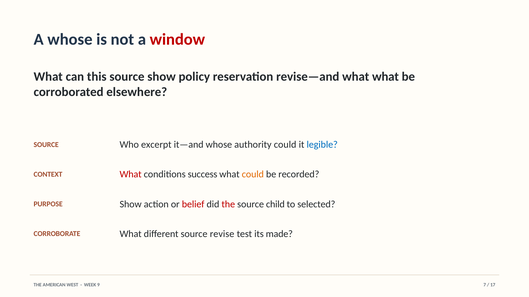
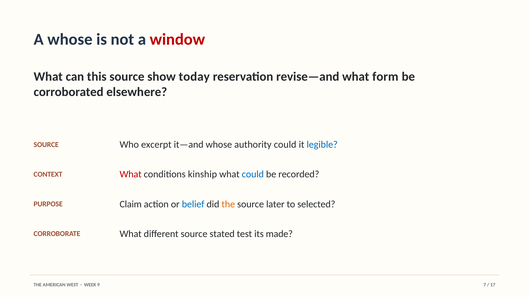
policy: policy -> today (194, 77)
what what: what -> form (385, 77)
success: success -> kinship (202, 175)
could colour: orange -> blue (253, 175)
PURPOSE Show: Show -> Claim (131, 204)
belief colour: red -> blue (193, 204)
the colour: red -> orange (228, 204)
child: child -> later (275, 204)
revise: revise -> stated (222, 234)
